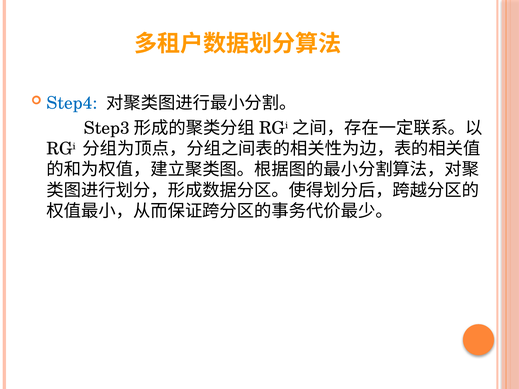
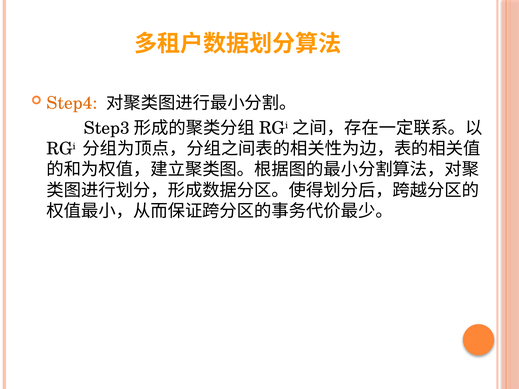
Step4 colour: blue -> orange (72, 103)
